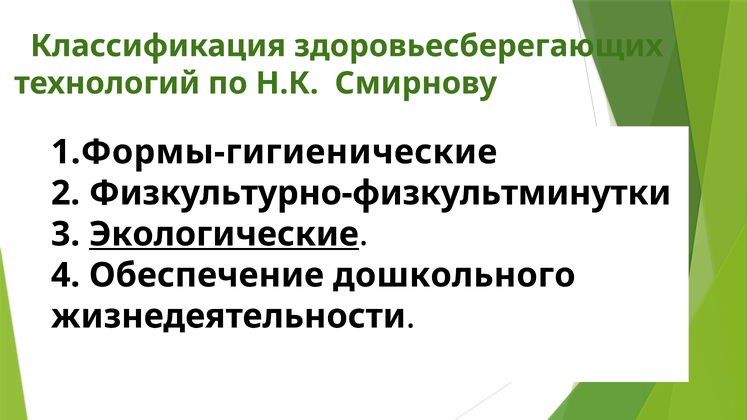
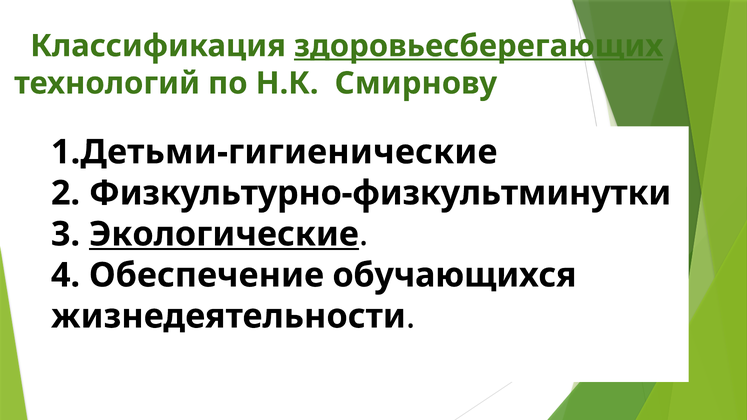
здоровьесберегающих underline: none -> present (479, 46)
1.Формы-гигиенические: 1.Формы-гигиенические -> 1.Детьми-гигиенические (274, 152)
дошкольного: дошкольного -> обучающихся (455, 275)
